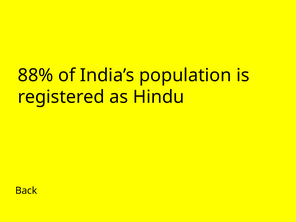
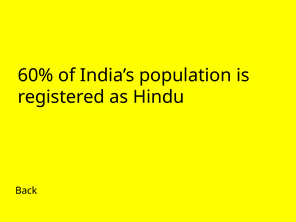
88%: 88% -> 60% (36, 75)
